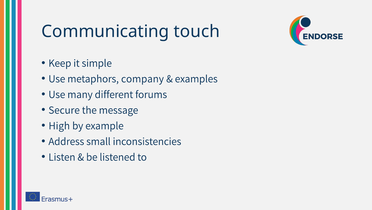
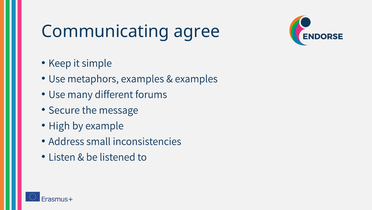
touch: touch -> agree (197, 31)
metaphors company: company -> examples (143, 78)
